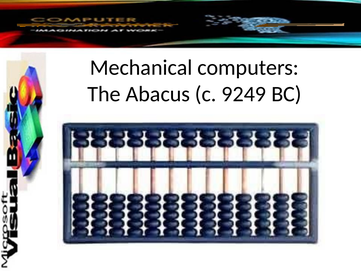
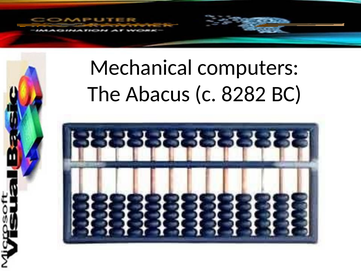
9249: 9249 -> 8282 (244, 94)
